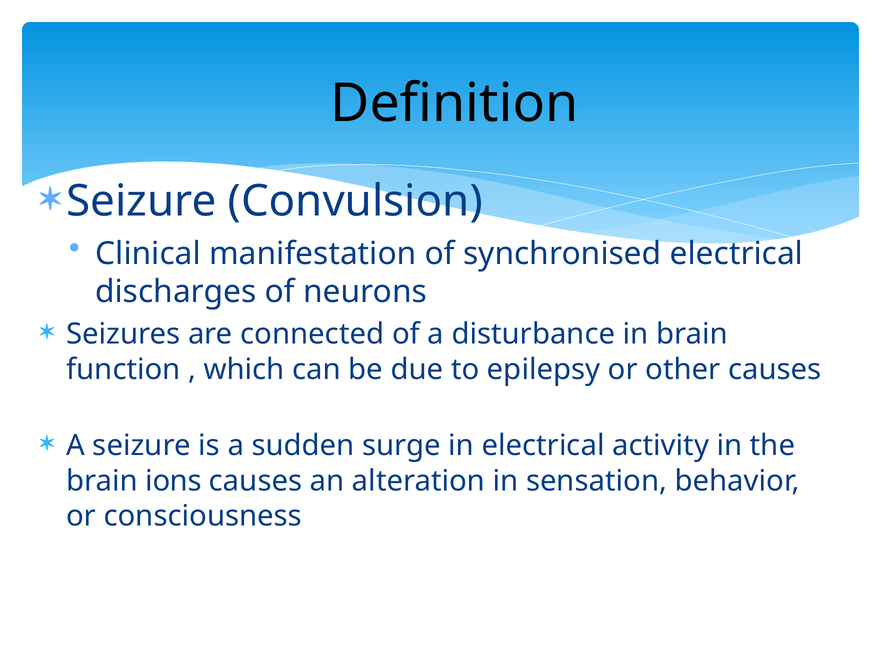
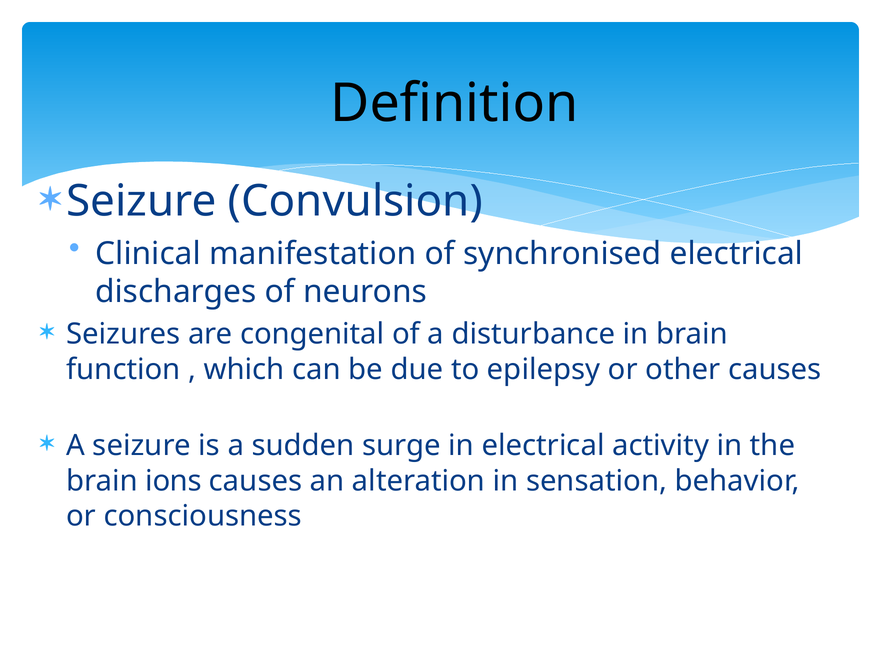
connected: connected -> congenital (312, 334)
